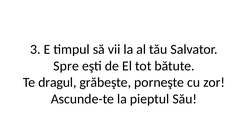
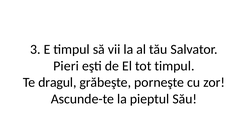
Spre: Spre -> Pieri (66, 66)
tot bătute: bătute -> timpul (174, 66)
